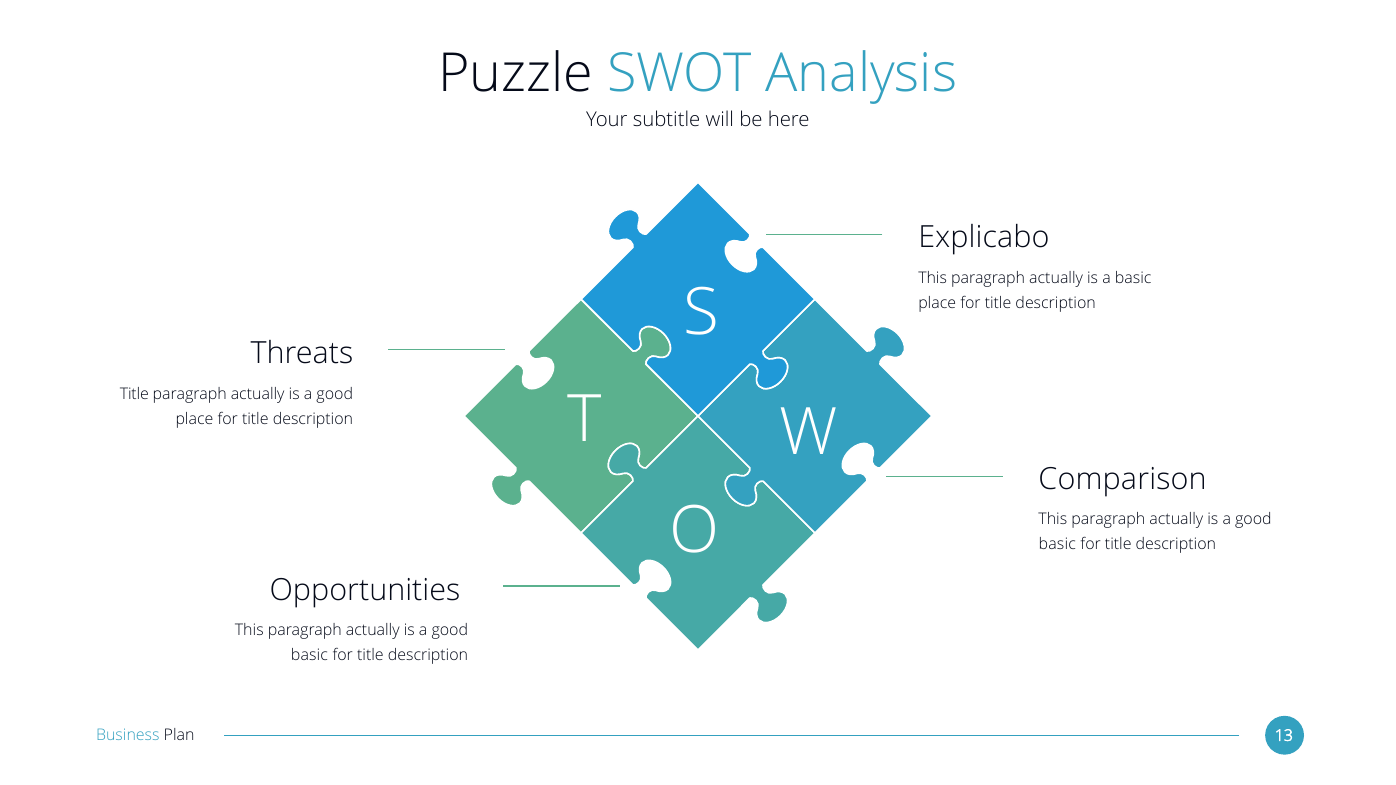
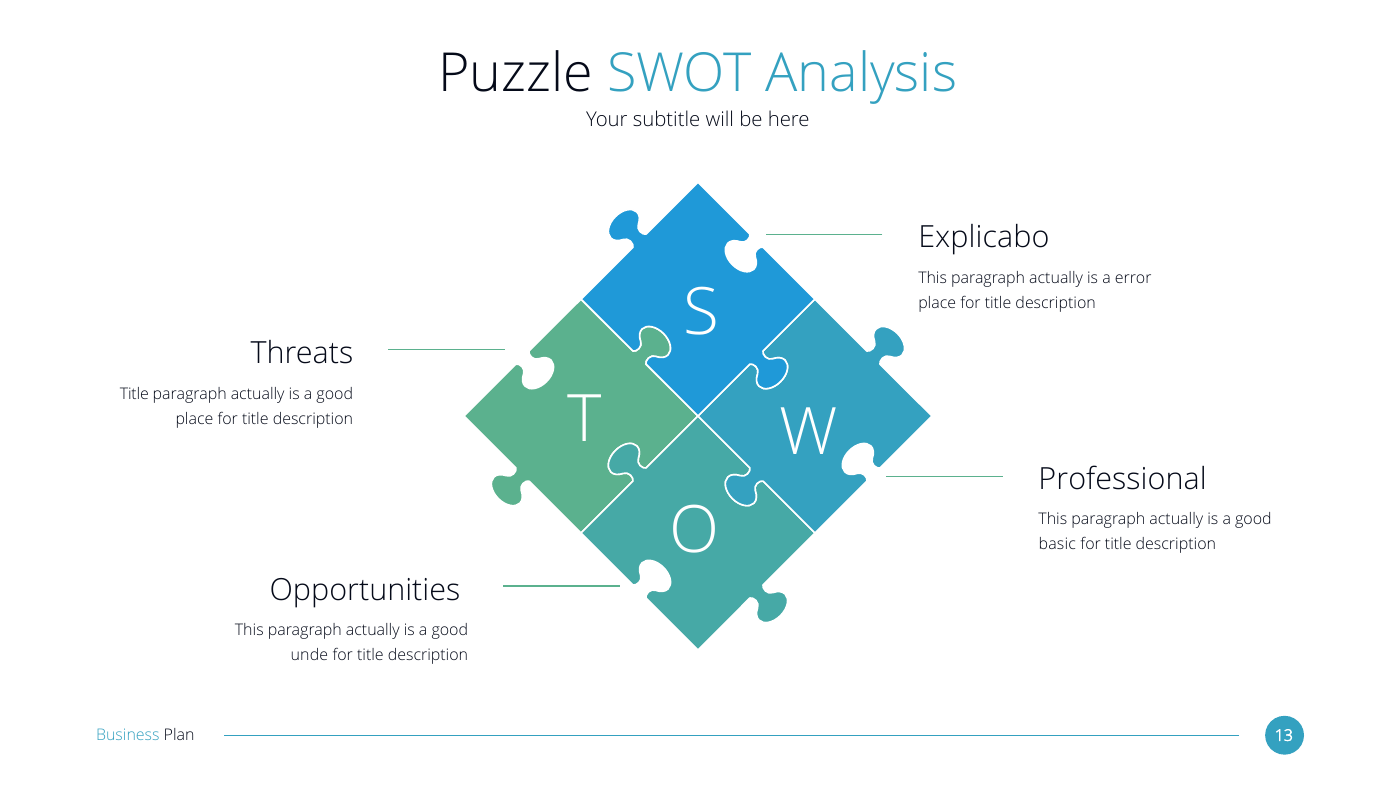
a basic: basic -> error (1133, 278)
Comparison: Comparison -> Professional (1123, 479)
basic: basic -> unde (309, 656)
